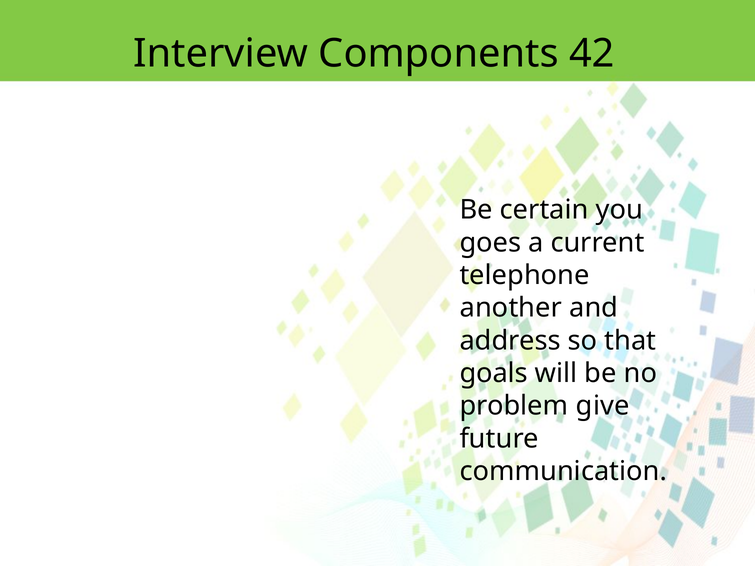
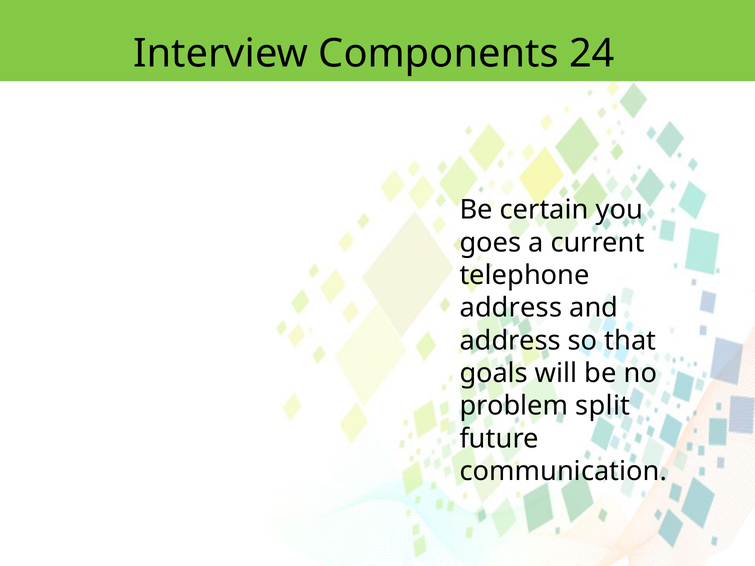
42: 42 -> 24 (592, 54)
another: another -> address (511, 308)
give: give -> split (603, 406)
